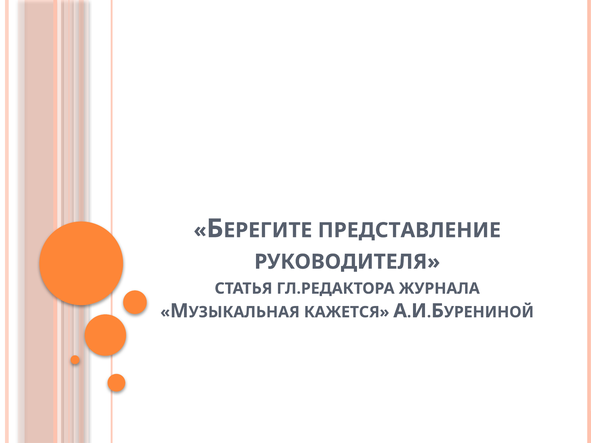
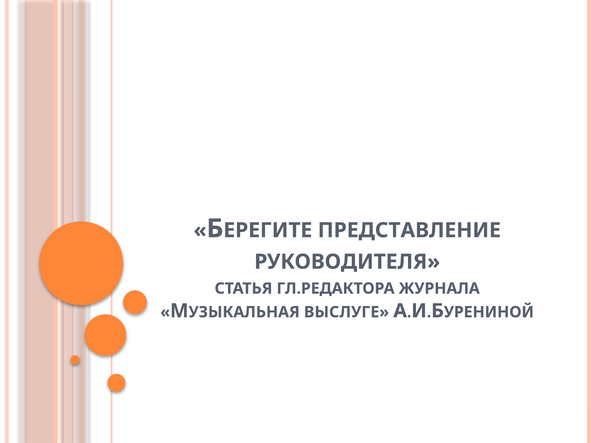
КАЖЕТСЯ: КАЖЕТСЯ -> ВЫСЛУГЕ (346, 312)
